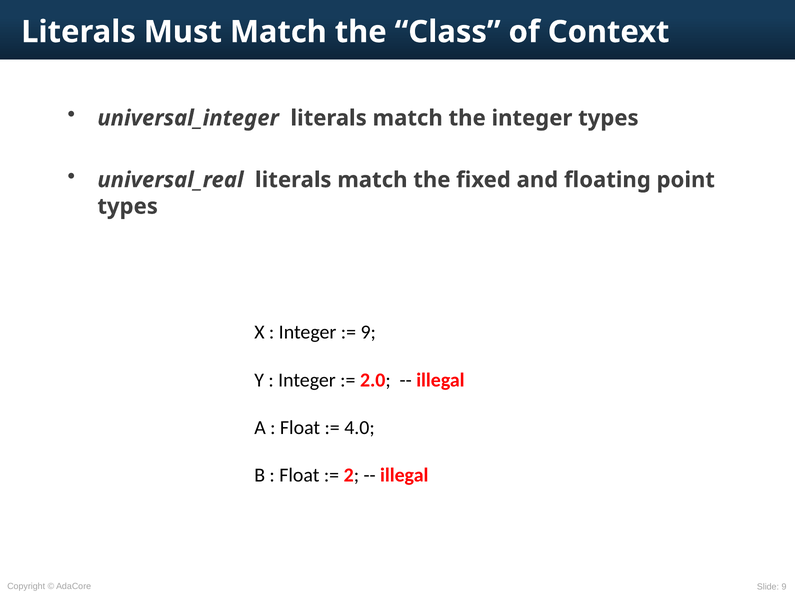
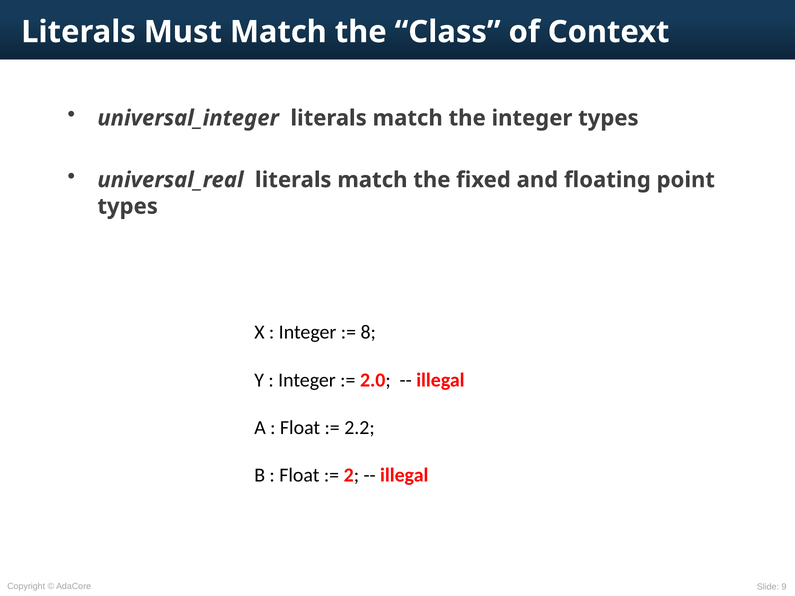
9: 9 -> 8 (368, 332)
4.0: 4.0 -> 2.2 (359, 428)
